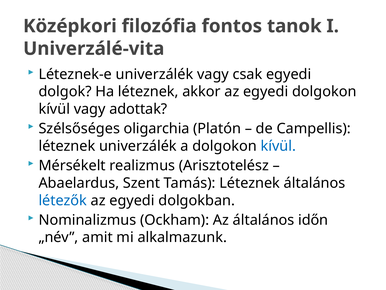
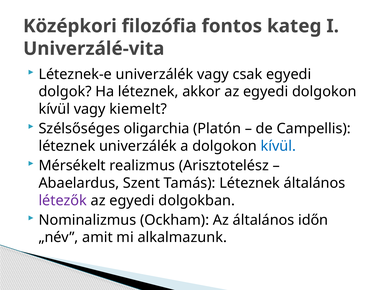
tanok: tanok -> kateg (294, 26)
adottak: adottak -> kiemelt (138, 109)
létezők colour: blue -> purple (63, 200)
